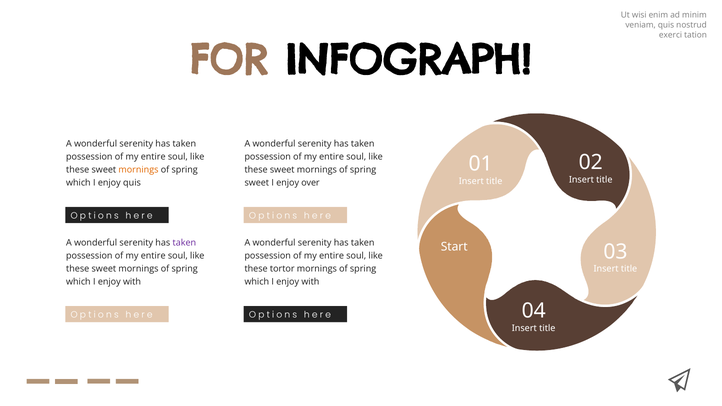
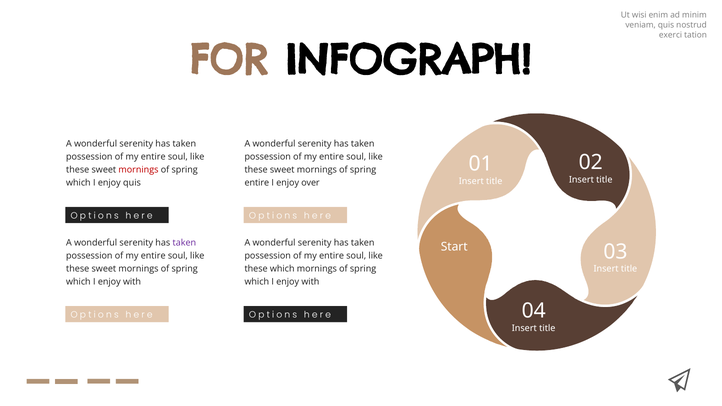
mornings colour: orange -> red (138, 170)
sweet: sweet -> entire (257, 183)
these tortor: tortor -> which (282, 269)
